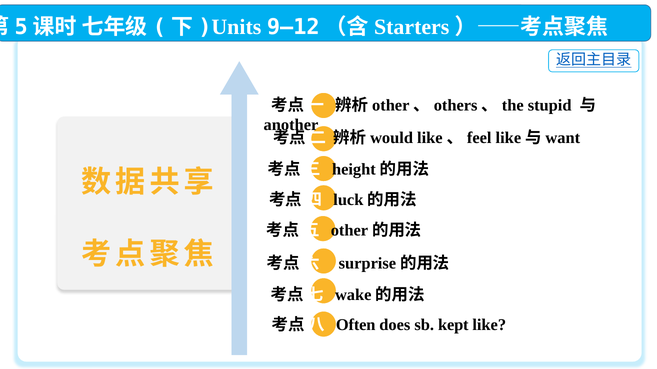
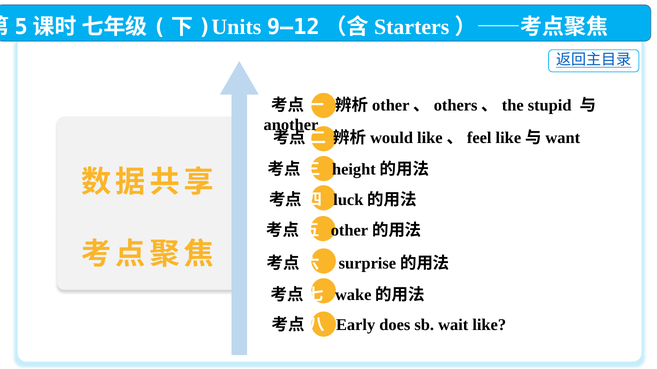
Often: Often -> Early (356, 325)
kept: kept -> wait (453, 325)
